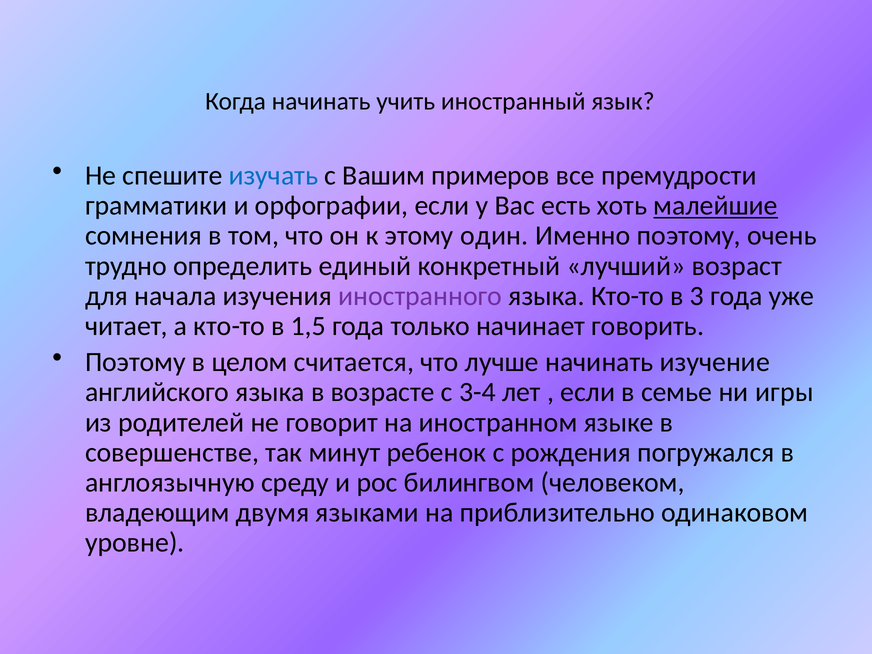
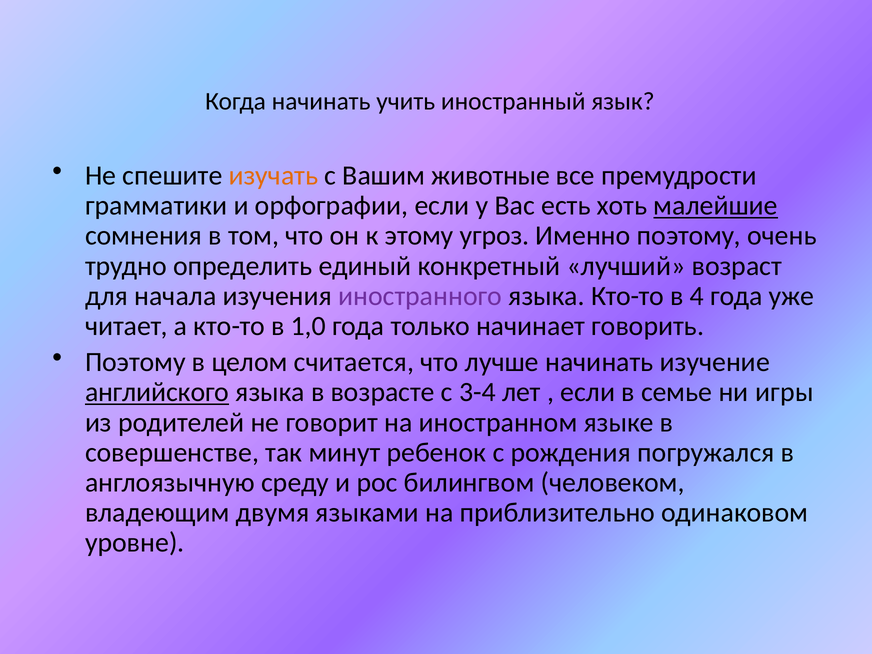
изучать colour: blue -> orange (273, 176)
примеров: примеров -> животные (491, 176)
один: один -> угроз (495, 236)
3: 3 -> 4 (697, 296)
1,5: 1,5 -> 1,0 (308, 326)
английского underline: none -> present (157, 392)
